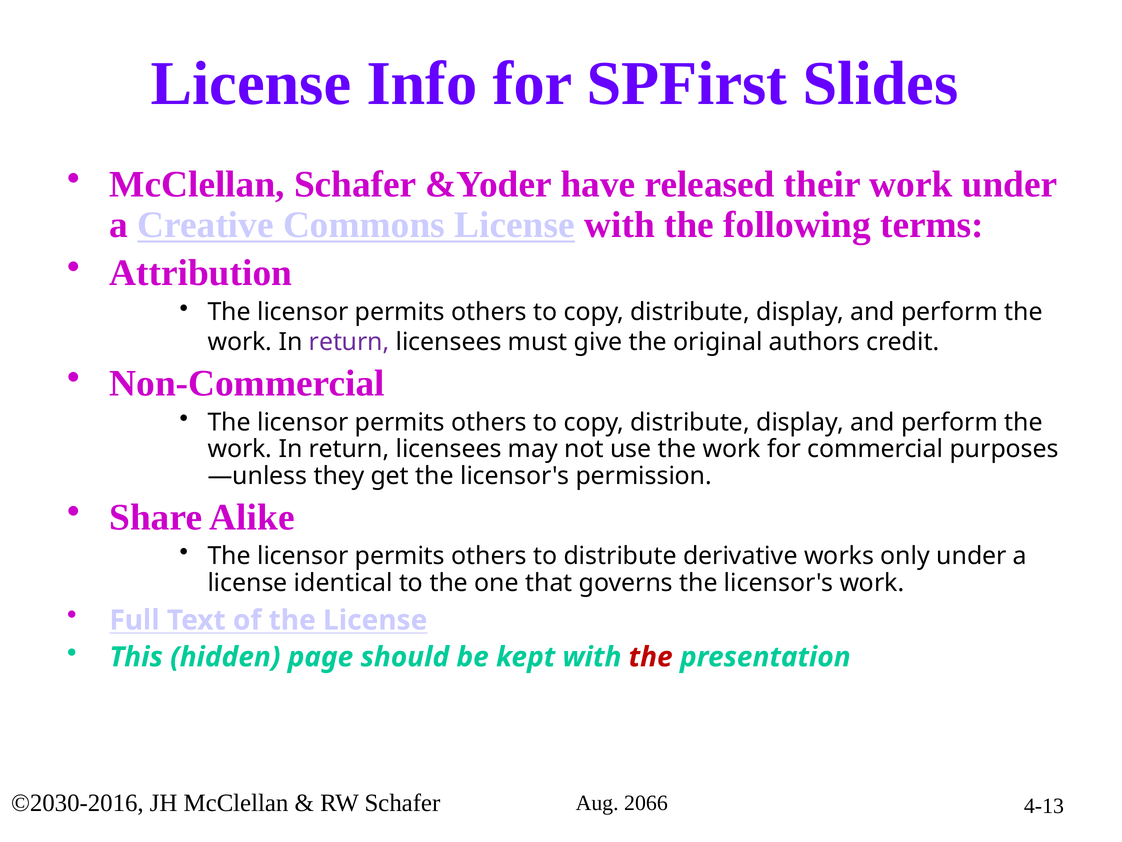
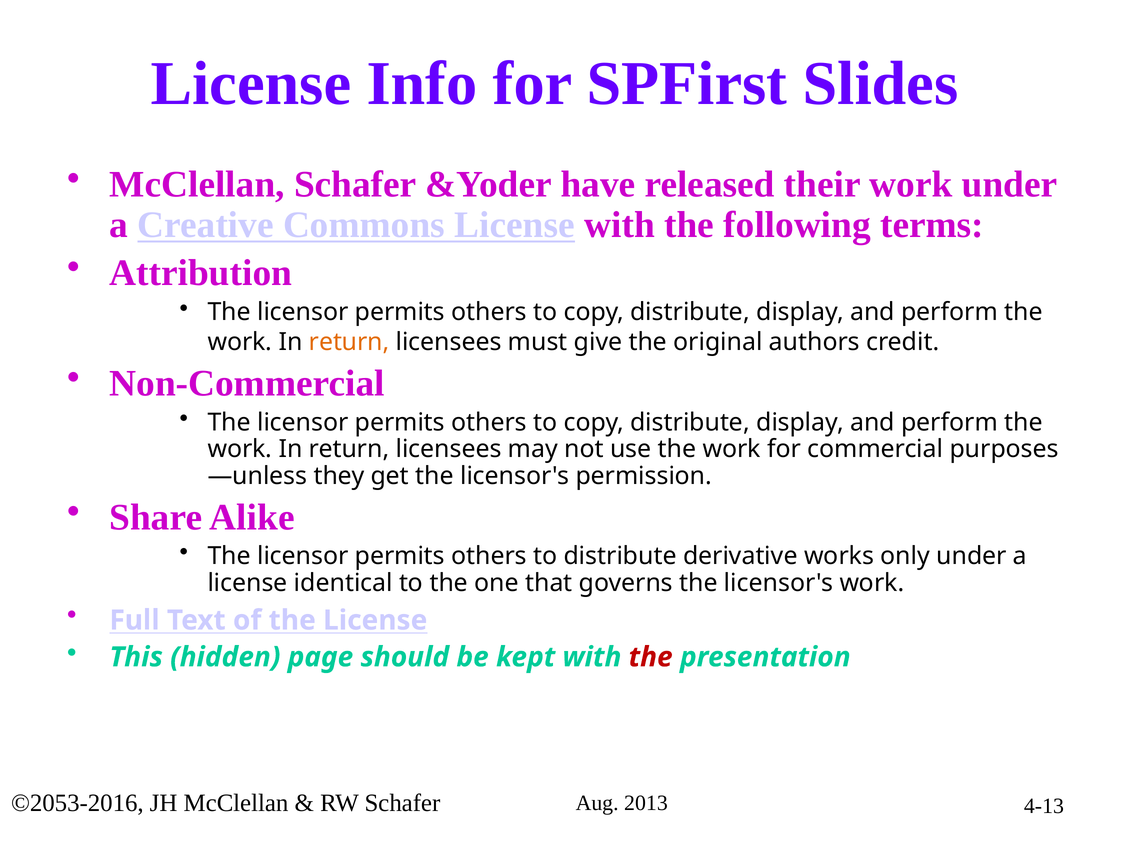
return colour: purple -> orange (349, 342)
©2030-2016: ©2030-2016 -> ©2053-2016 (77, 803)
2066: 2066 -> 2013 (646, 803)
